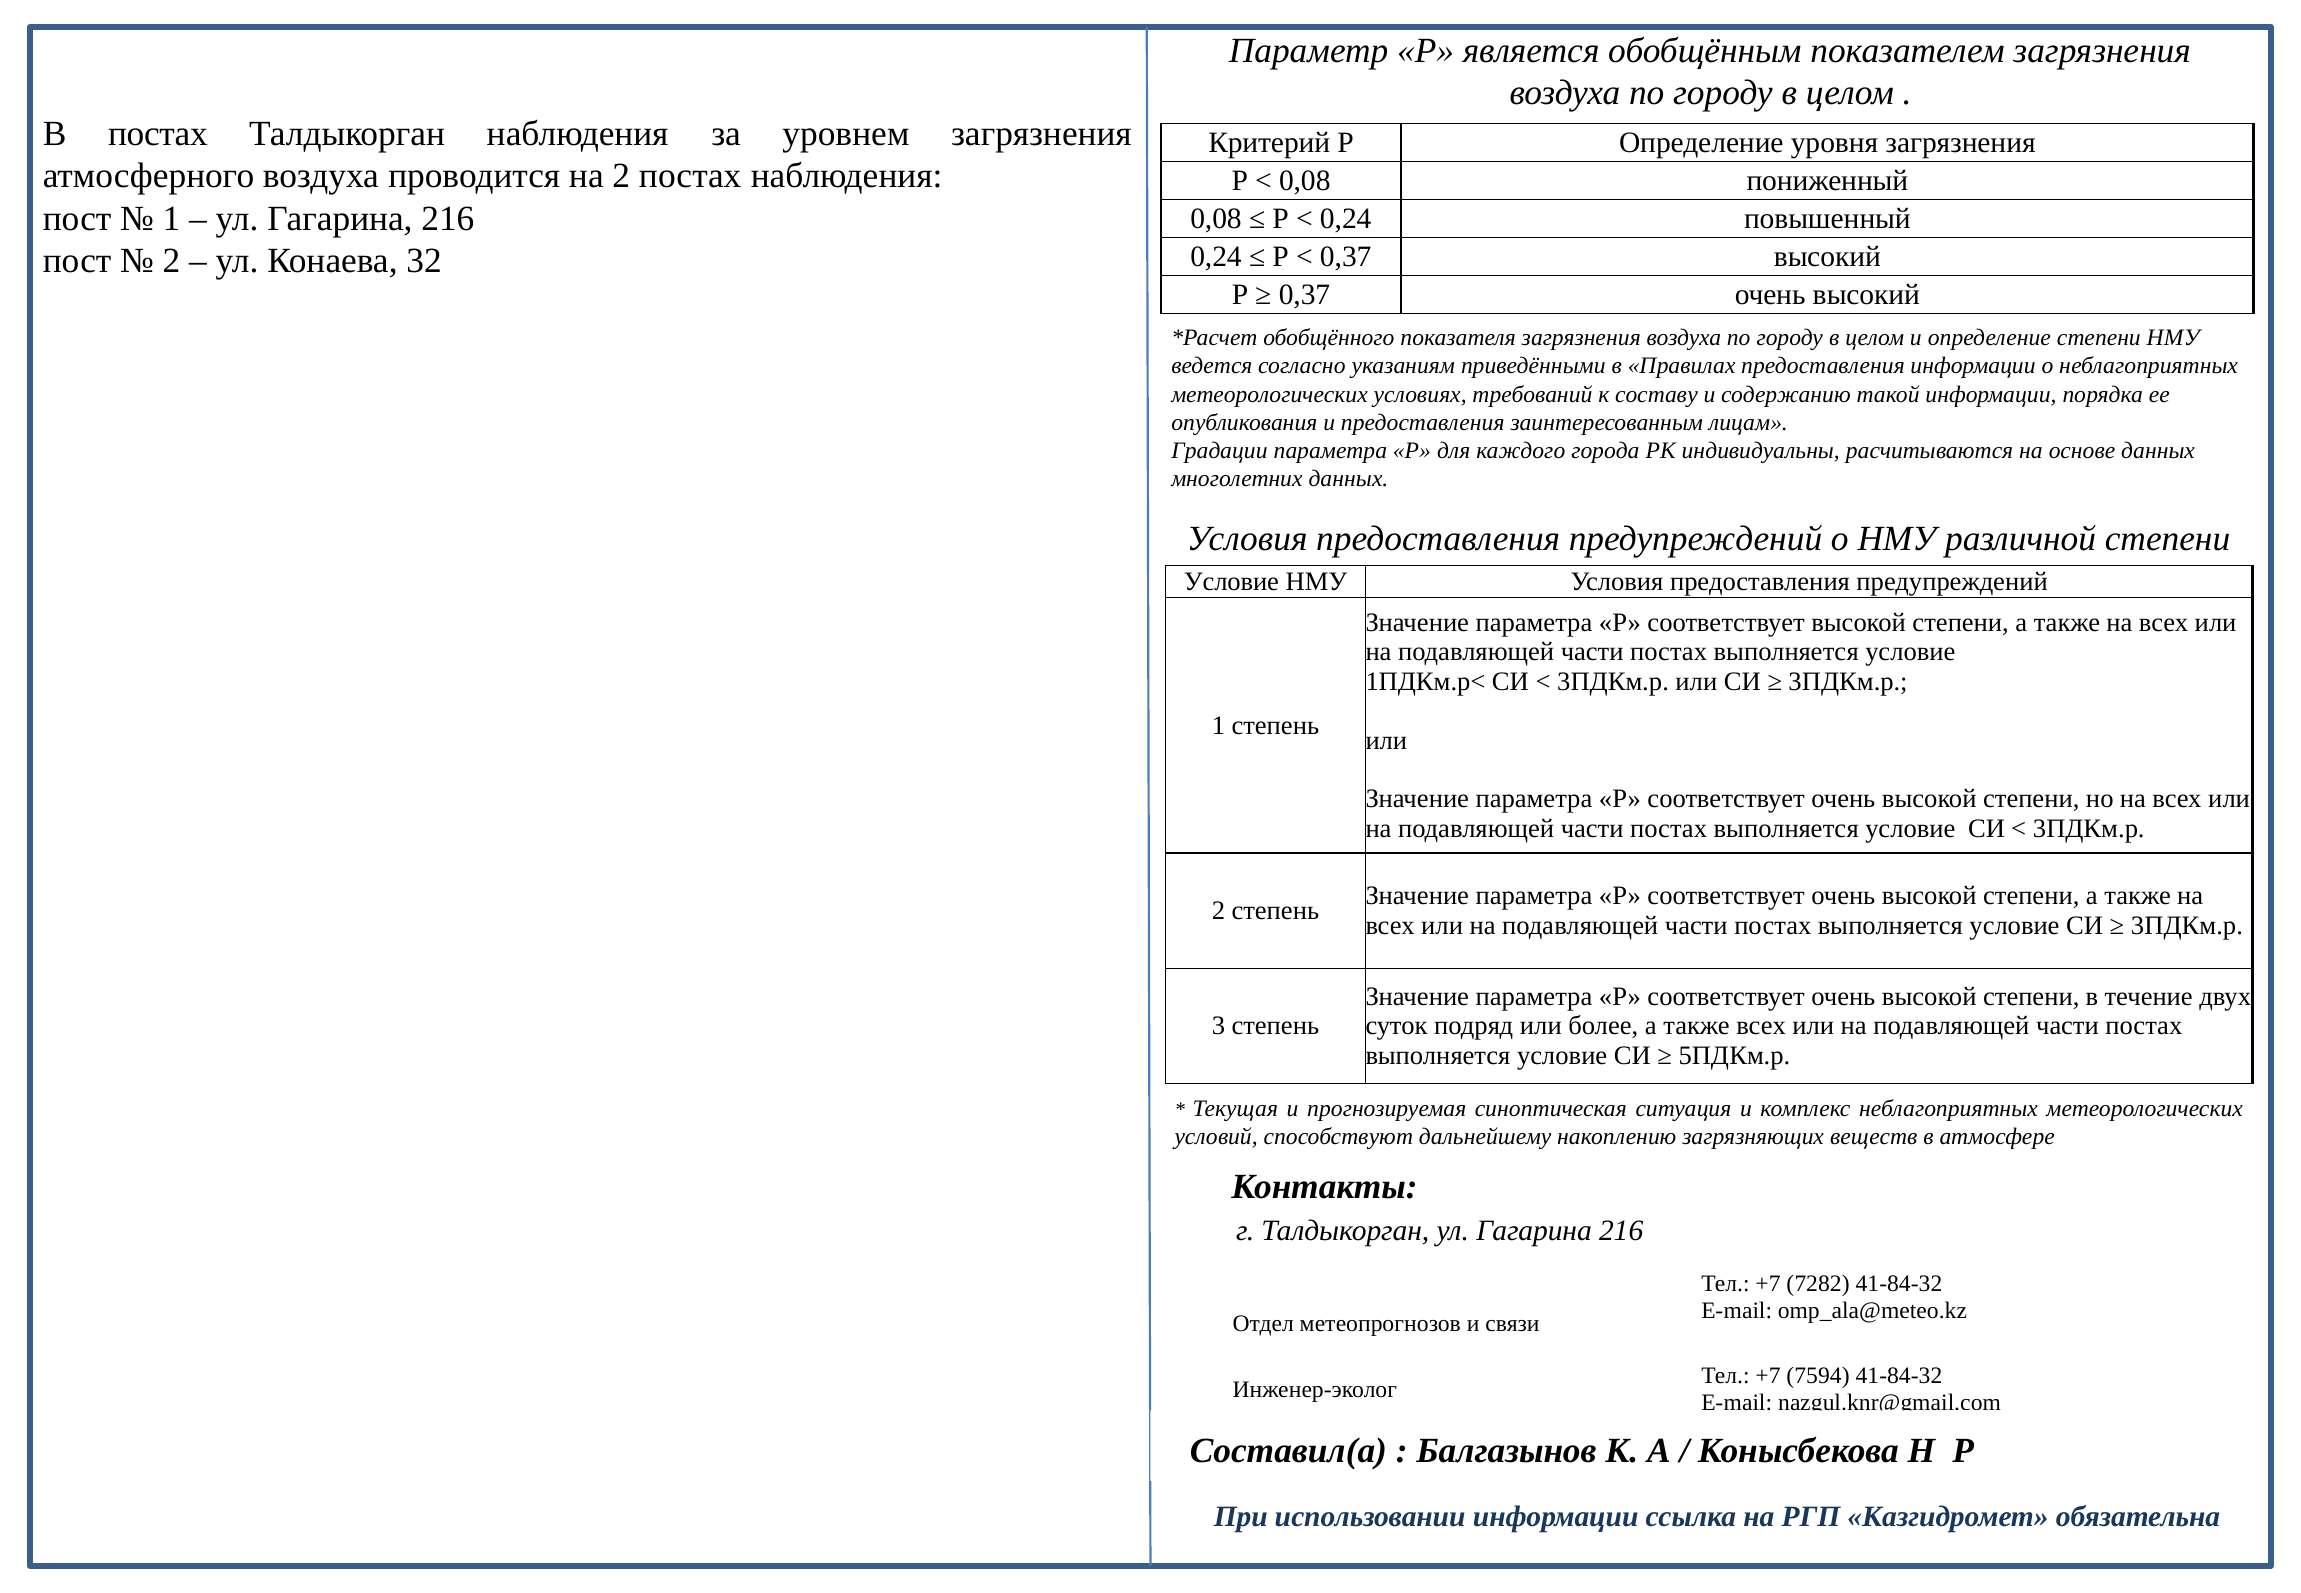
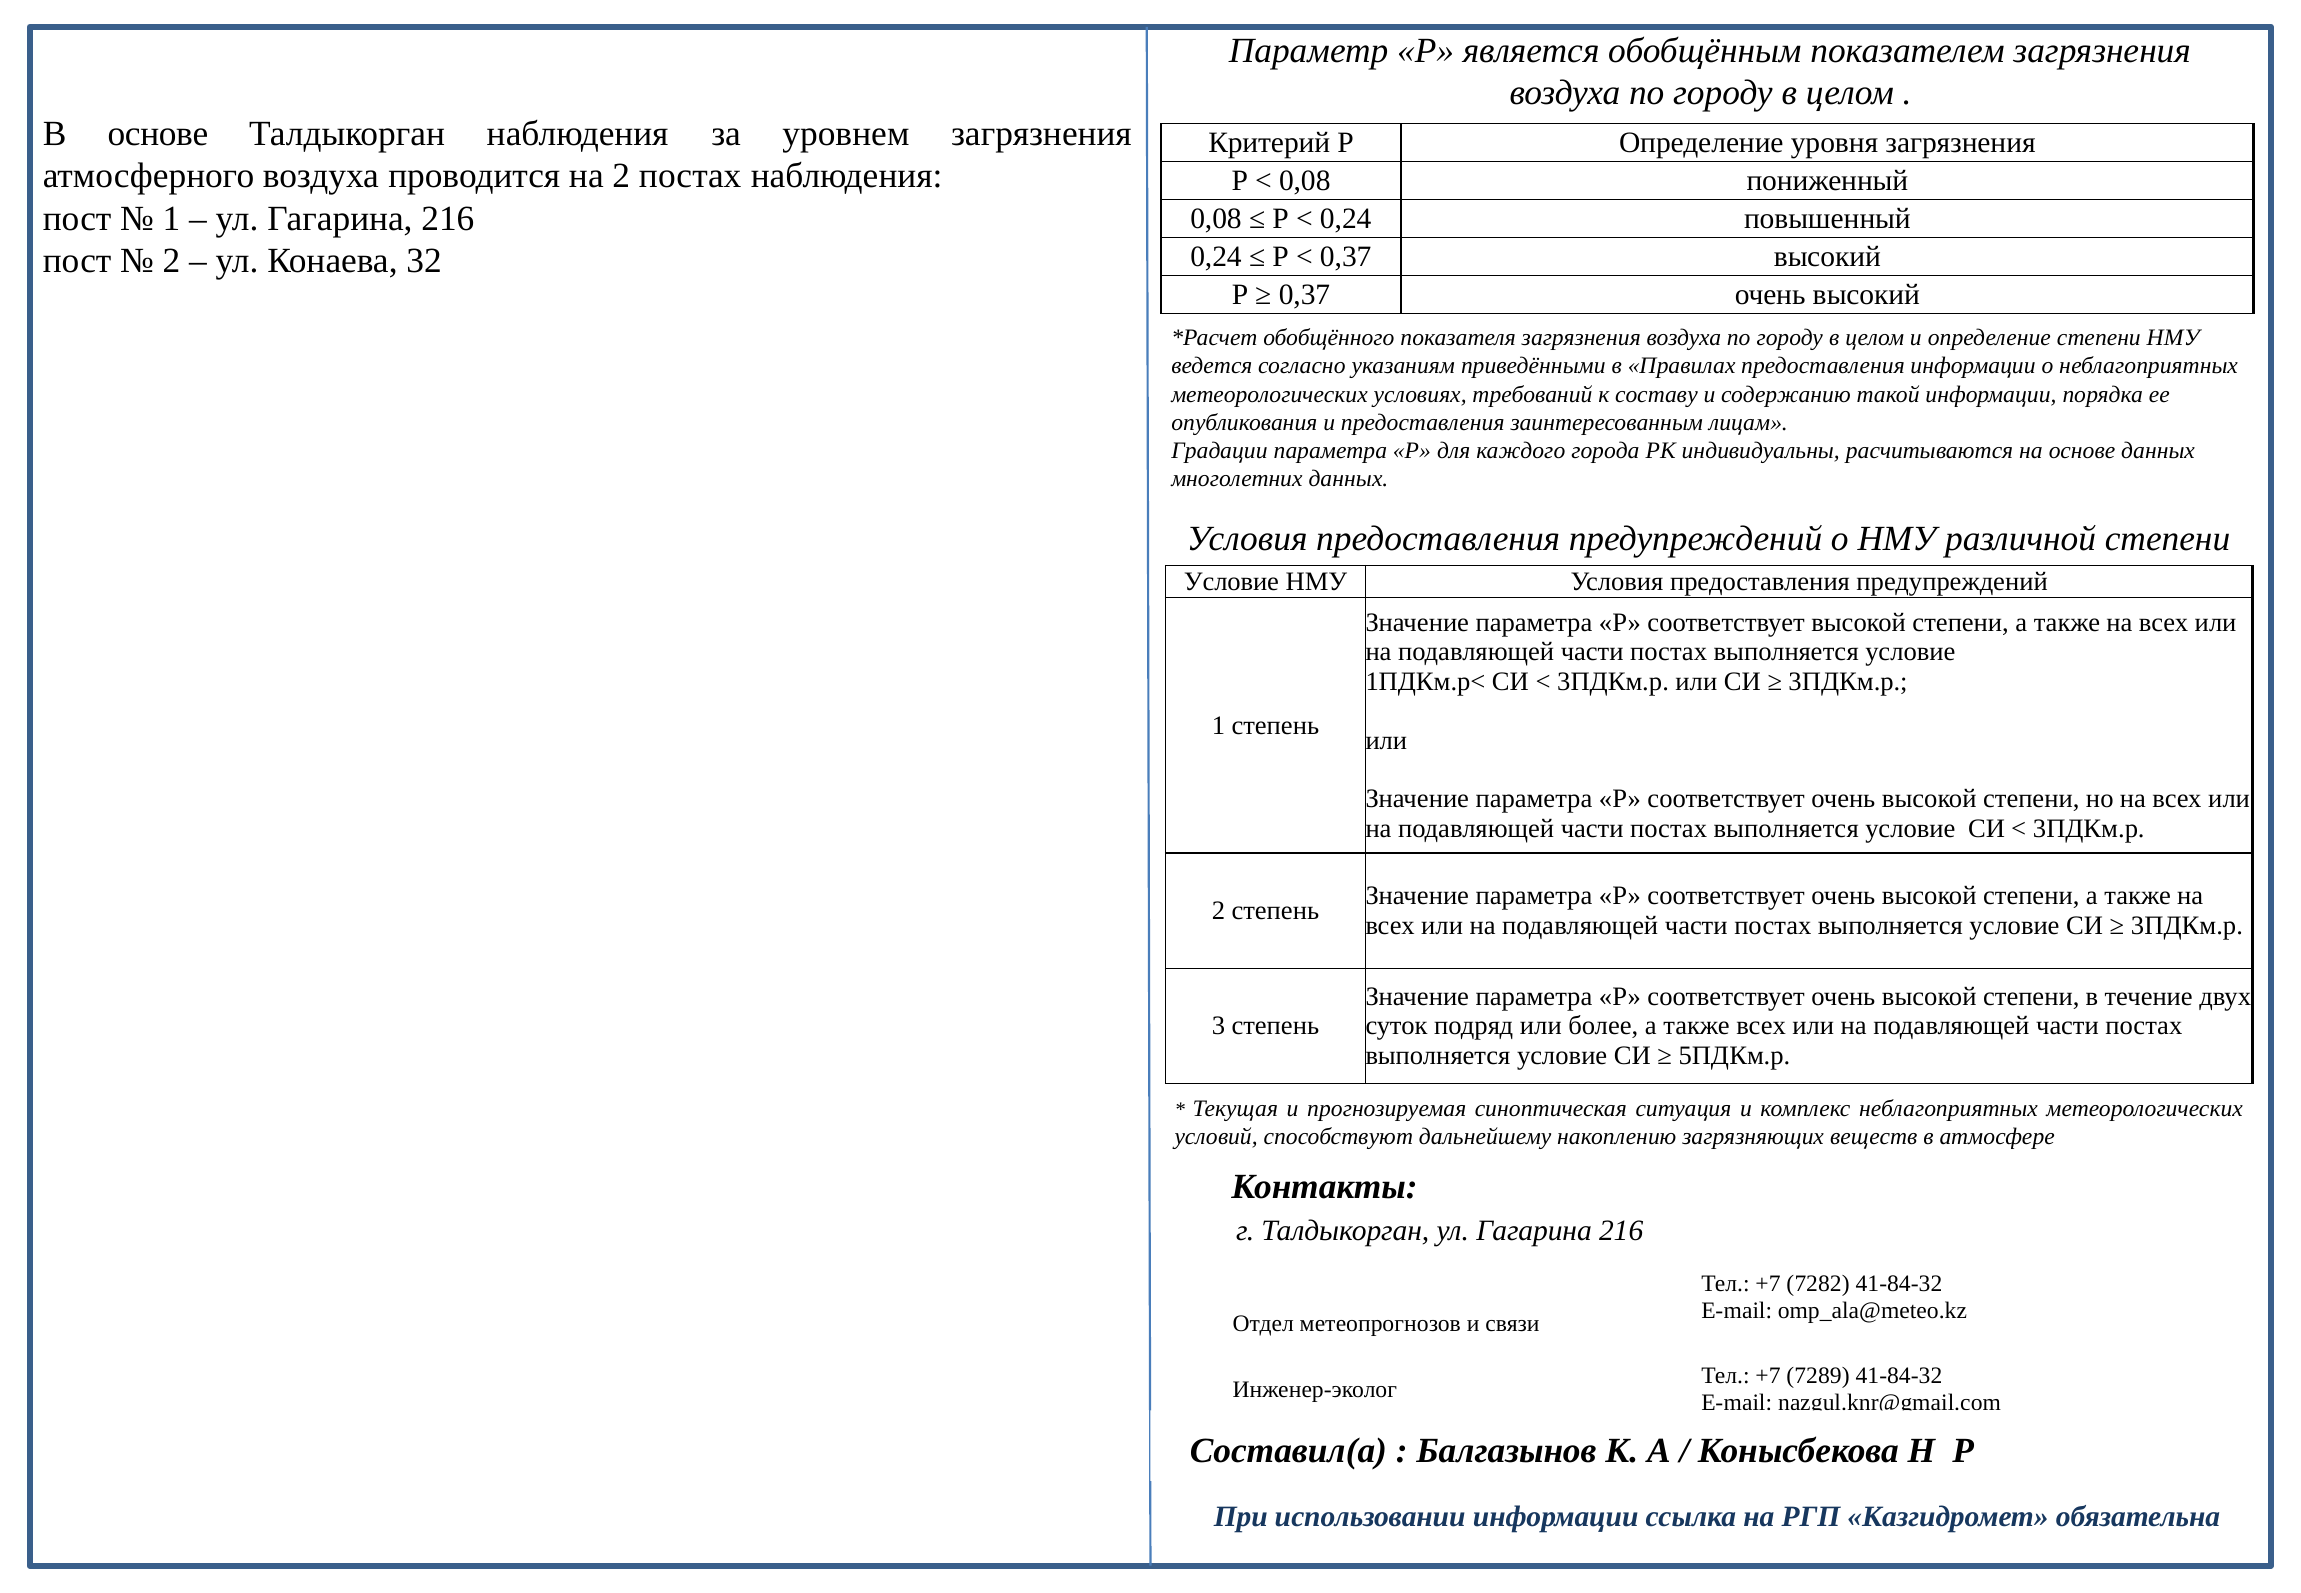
В постах: постах -> основе (158, 134)
7594: 7594 -> 7289 (1818, 1376)
